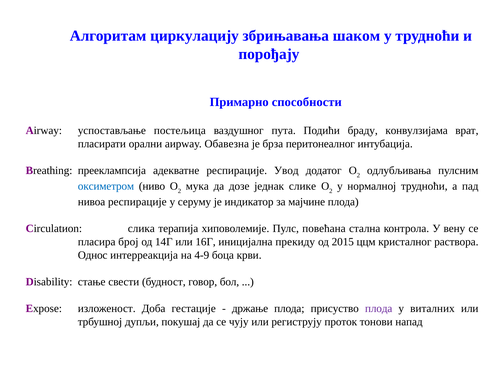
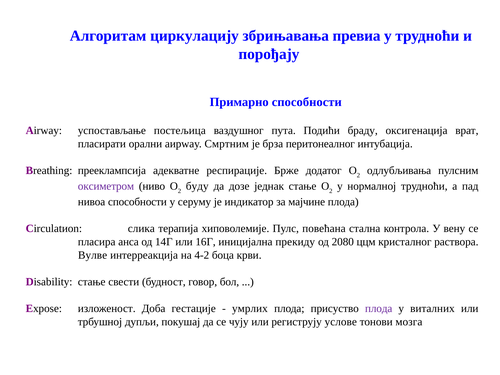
шаком: шаком -> превиа (357, 36)
конвулзијама: конвулзијама -> оксигенација (417, 130)
Обавезна: Обавезна -> Смртним (227, 144)
Увод: Увод -> Брже (286, 170)
оксиметром colour: blue -> purple (106, 186)
мука: мука -> буду (197, 186)
једнак слике: слике -> стање (303, 186)
нивоа респирације: респирације -> способности (137, 202)
број: број -> анса (129, 242)
2015: 2015 -> 2080 (343, 242)
Однос: Однос -> Вулве (93, 255)
4-9: 4-9 -> 4-2 (202, 255)
држање: држање -> умрлих (250, 308)
проток: проток -> услове (341, 322)
напад: напад -> мозга (409, 322)
